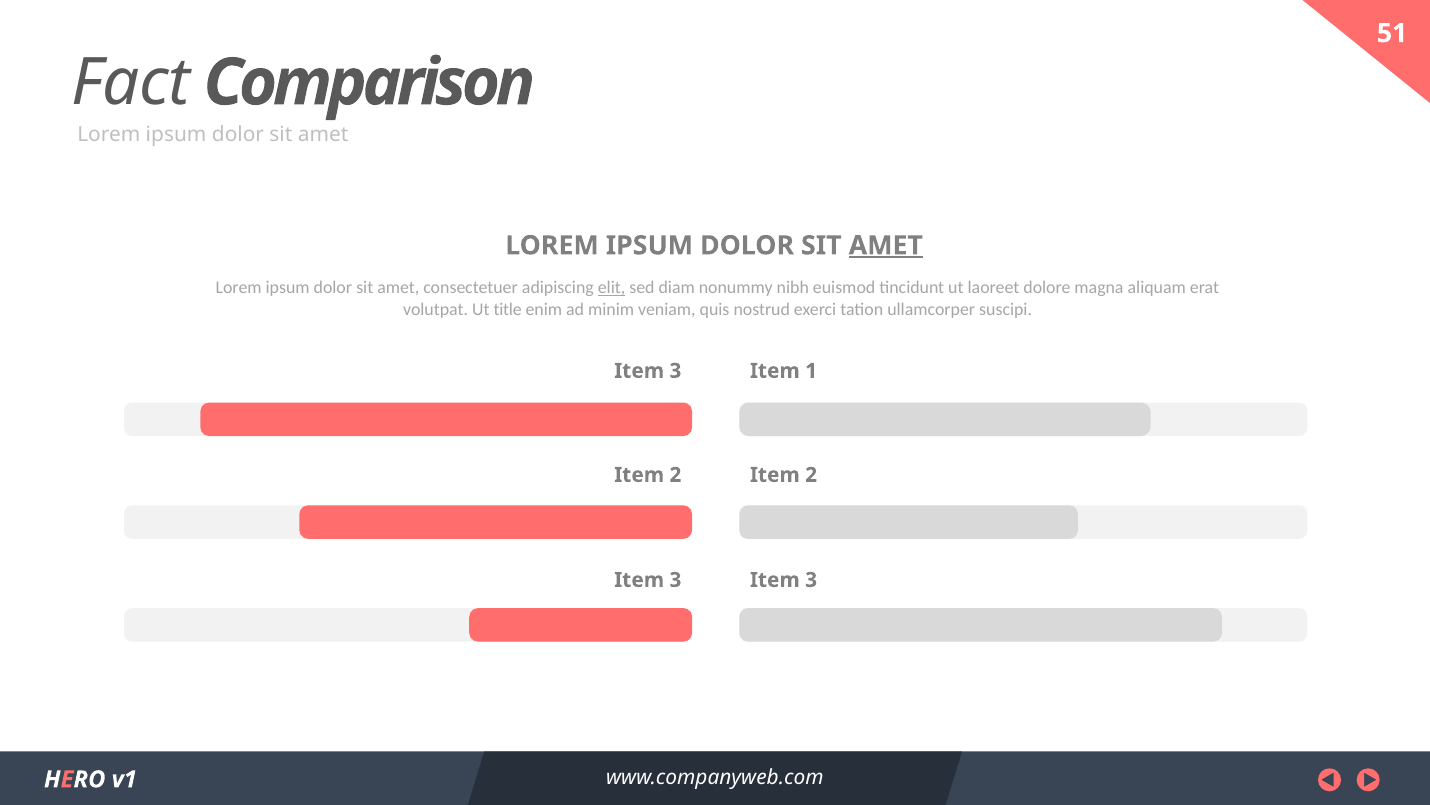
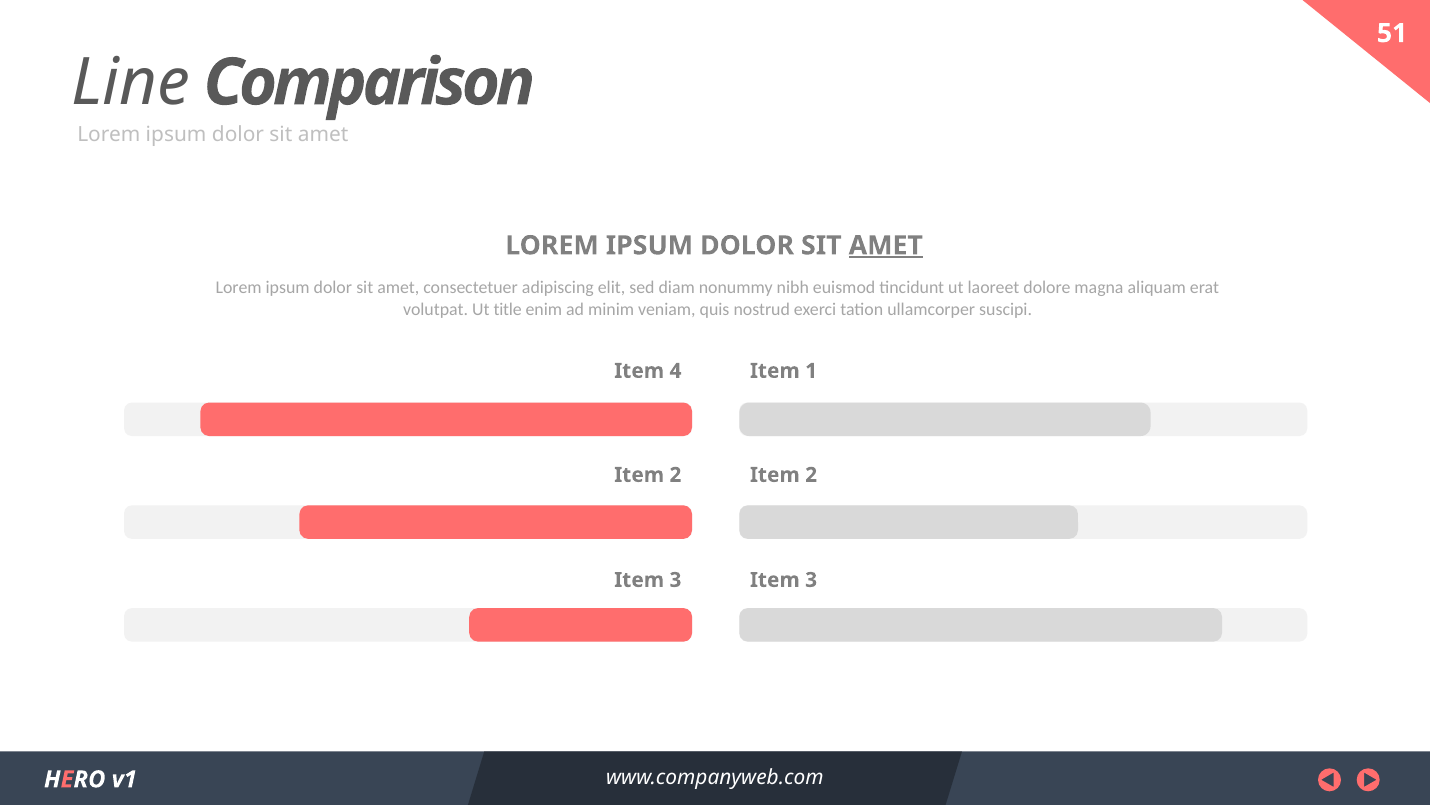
Fact: Fact -> Line (131, 83)
elit underline: present -> none (612, 288)
3: 3 -> 4 (675, 371)
